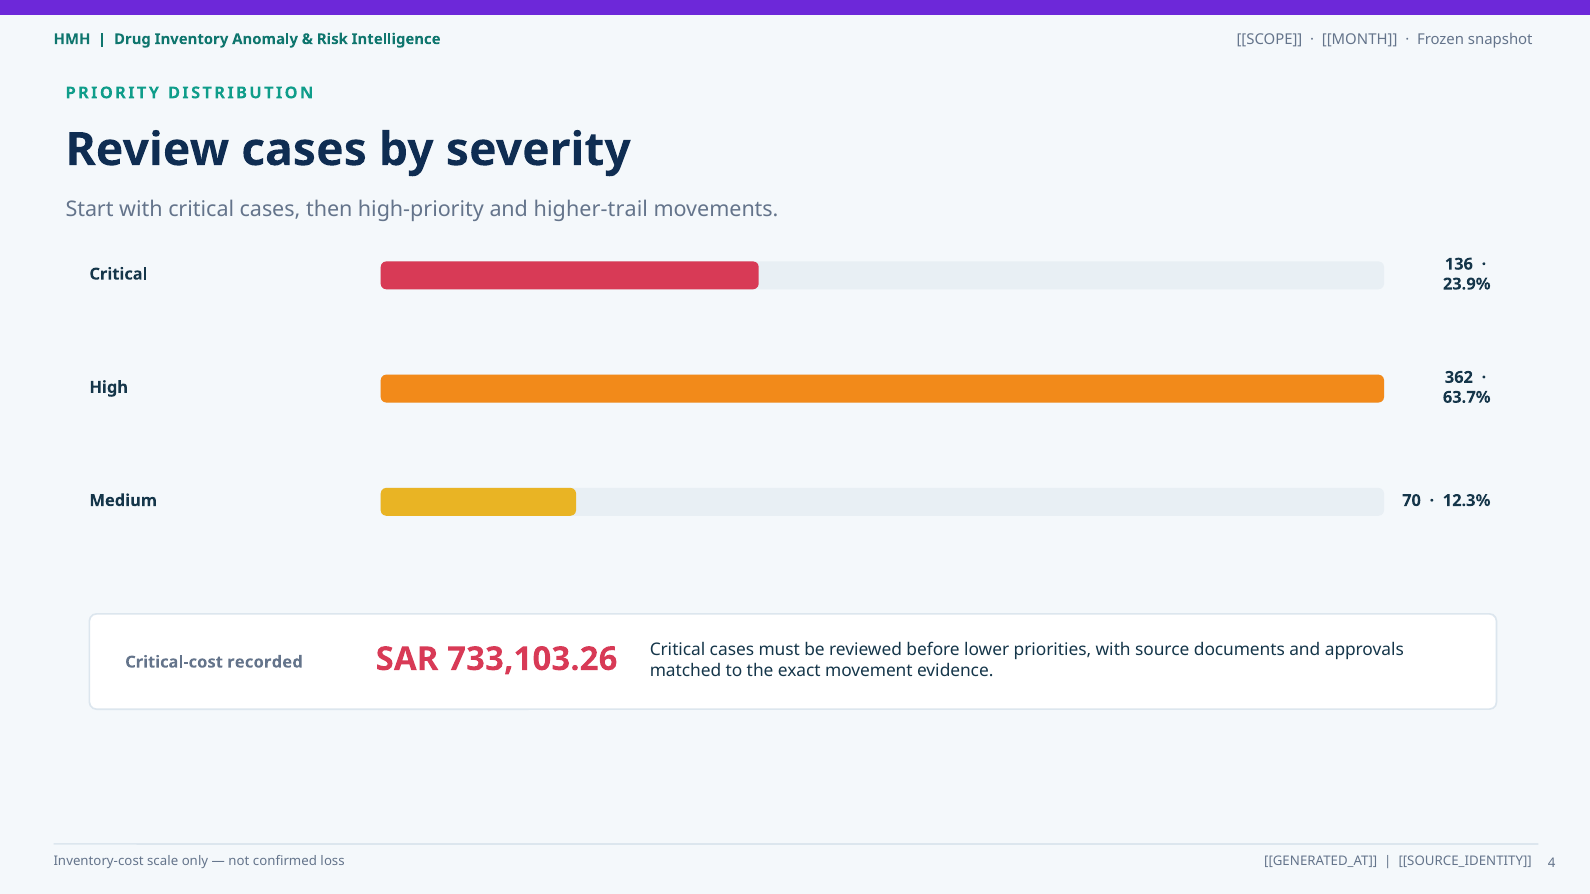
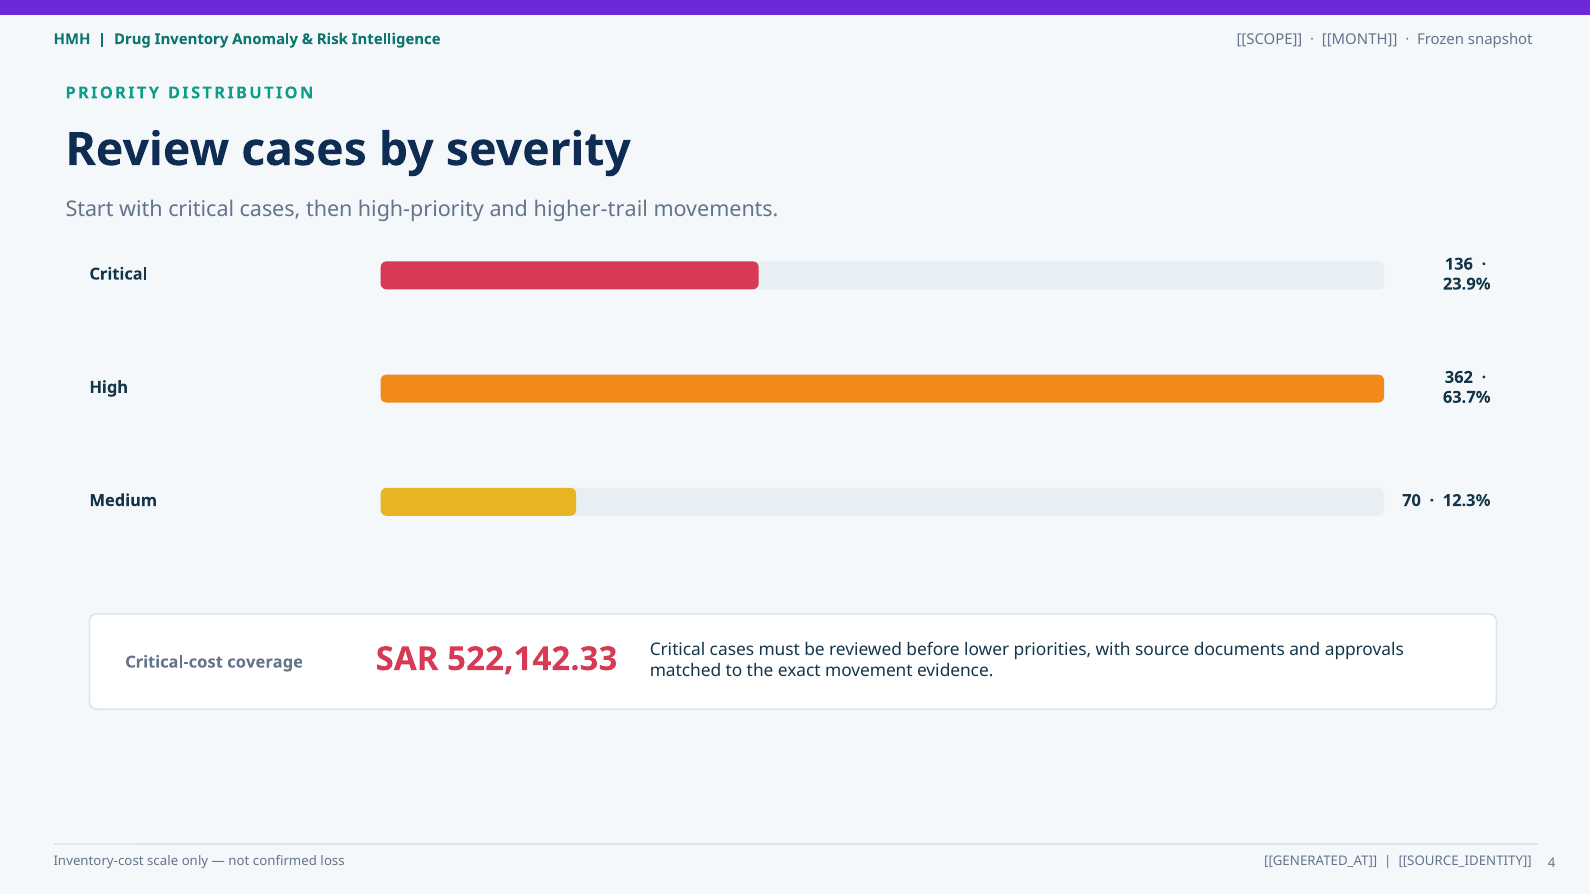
recorded: recorded -> coverage (265, 662)
733,103.26: 733,103.26 -> 522,142.33 (532, 659)
